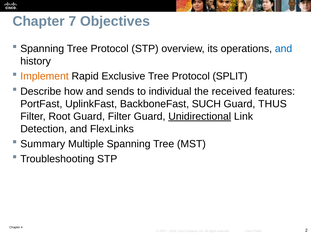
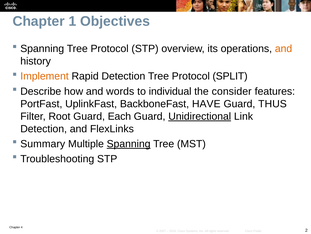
7: 7 -> 1 (72, 21)
and colour: blue -> orange (284, 49)
Rapid Exclusive: Exclusive -> Detection (123, 76)
sends: sends -> words (120, 91)
received: received -> consider (232, 91)
SUCH: SUCH -> HAVE (206, 104)
Guard Filter: Filter -> Each (119, 116)
Spanning underline: none -> present (129, 143)
